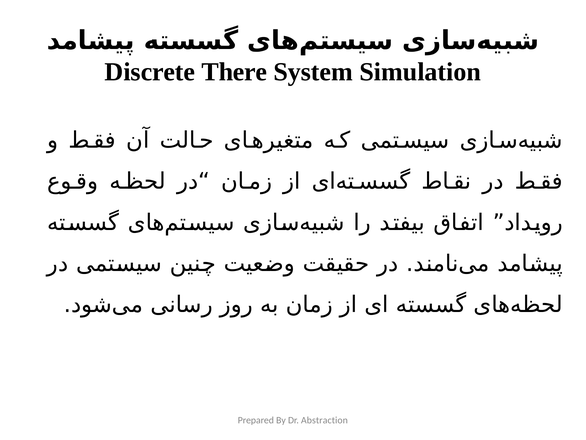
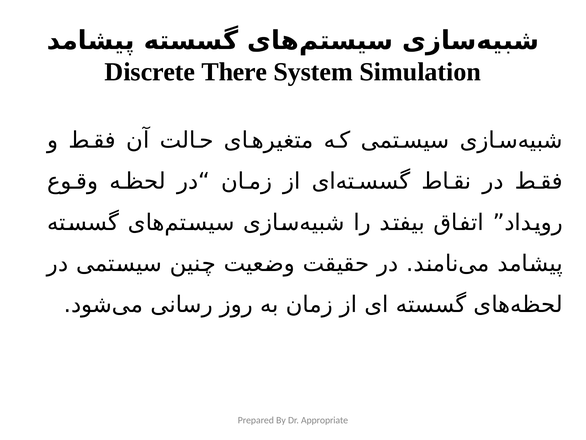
Abstraction: Abstraction -> Appropriate (325, 420)
